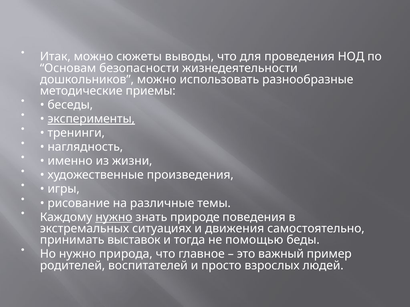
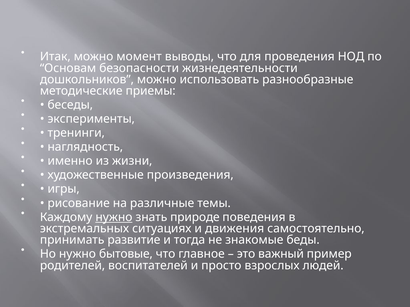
сюжеты: сюжеты -> момент (139, 57)
эксперименты underline: present -> none (91, 119)
выставок: выставок -> развитие (134, 240)
помощью: помощью -> знакомые (254, 240)
природа: природа -> бытовые (126, 254)
